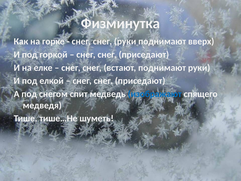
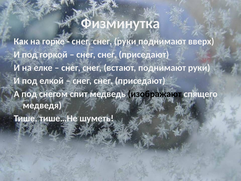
изображают colour: blue -> black (155, 94)
